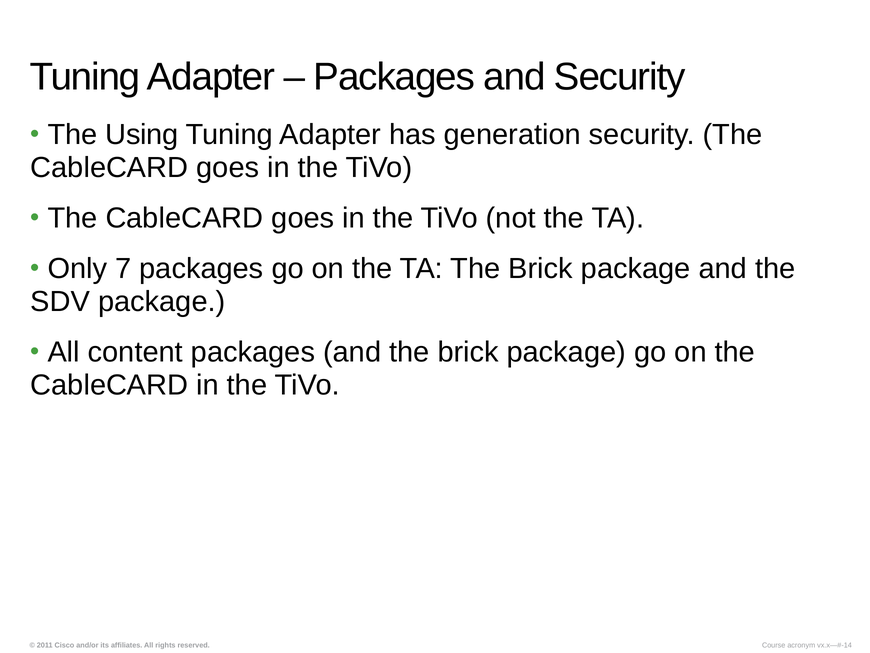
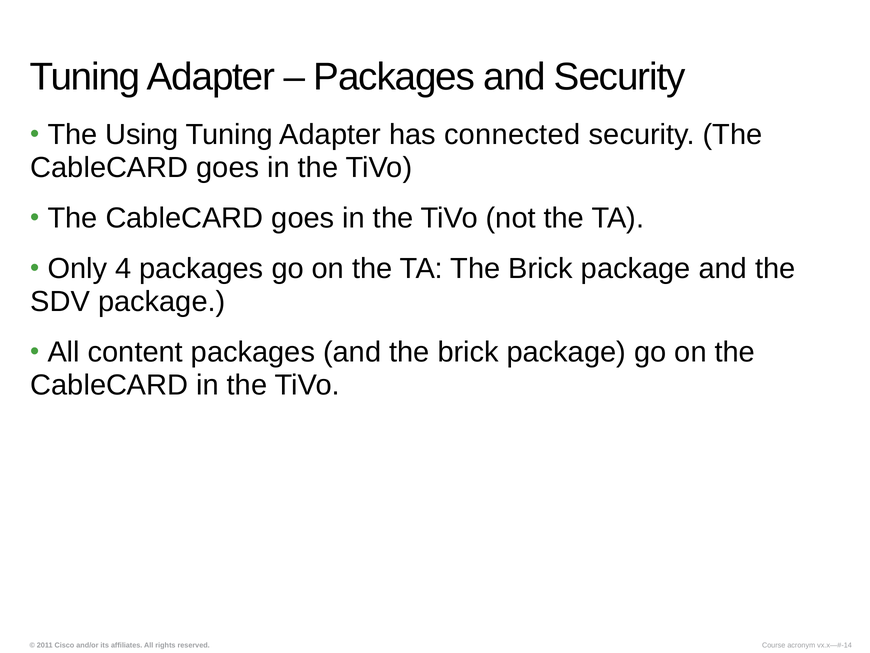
generation: generation -> connected (512, 134)
7: 7 -> 4 (123, 268)
